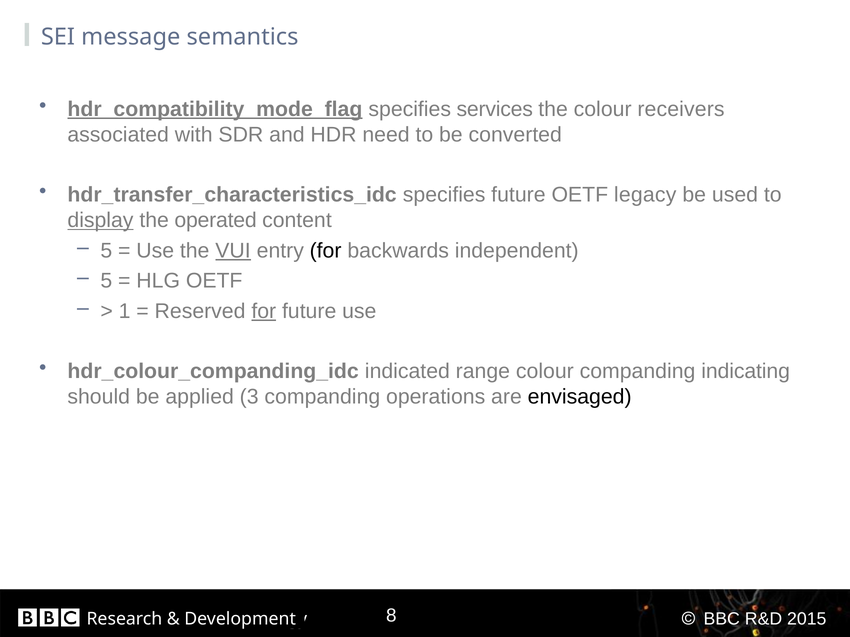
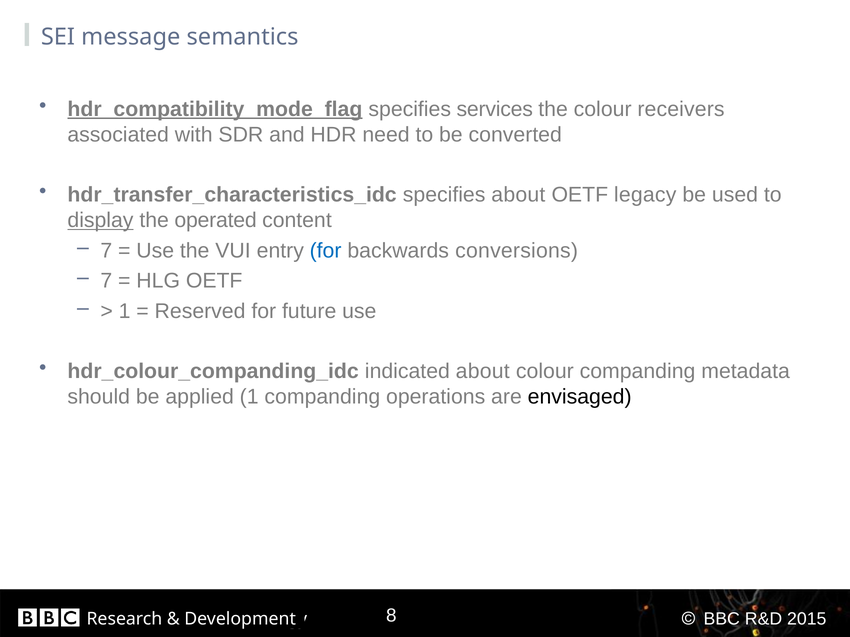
specifies future: future -> about (518, 195)
5: 5 -> 7 (106, 251)
VUI underline: present -> none (233, 251)
for colour: black -> blue (326, 251)
independent: independent -> conversions (517, 251)
5: 5 -> 7 (106, 281)
for underline: present -> none (264, 311)
indicated range: range -> about (483, 372)
indicating: indicating -> metadata (746, 372)
applied 3: 3 -> 1 (249, 397)
